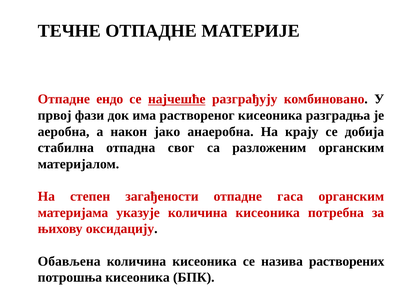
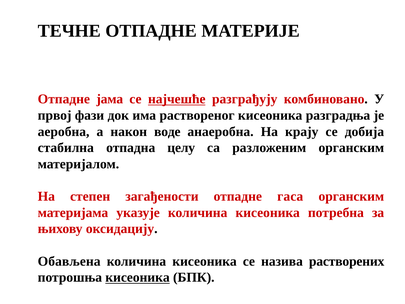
ендо: ендо -> јама (110, 99)
јако: јако -> водe (167, 131)
свог: свог -> целу (181, 148)
кисеоника underline: none -> present (138, 277)
